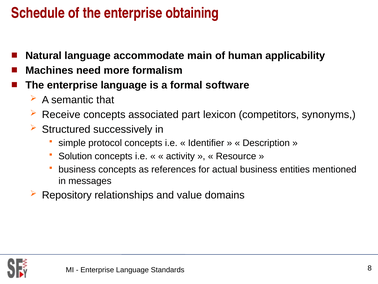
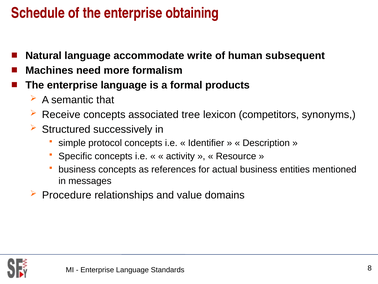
main: main -> write (200, 55)
applicability: applicability -> subsequent (295, 55)
software: software -> products (227, 85)
part: part -> tree (191, 114)
Solution: Solution -> Specific (75, 156)
Repository: Repository -> Procedure (67, 195)
